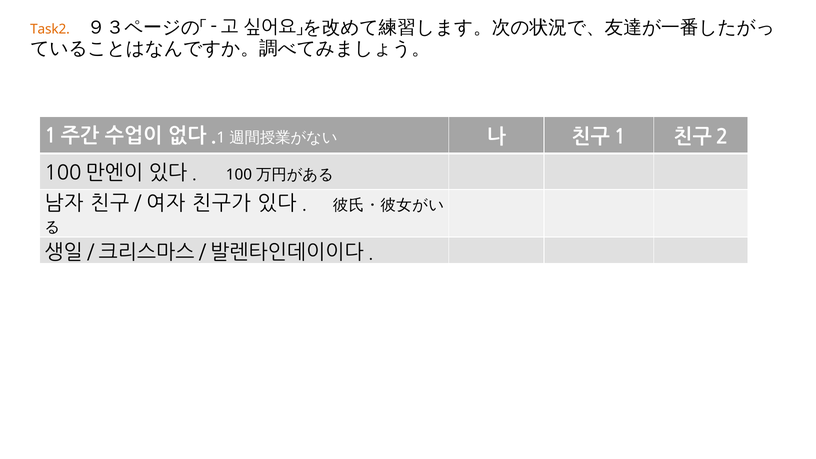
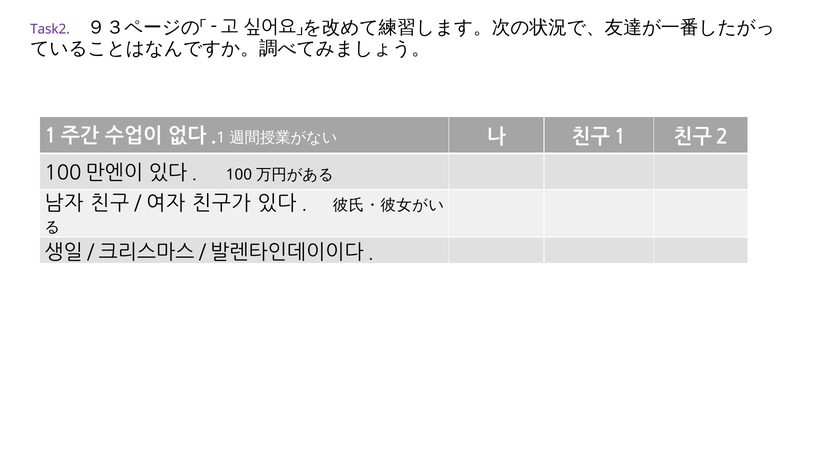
Task2 colour: orange -> purple (50, 29)
